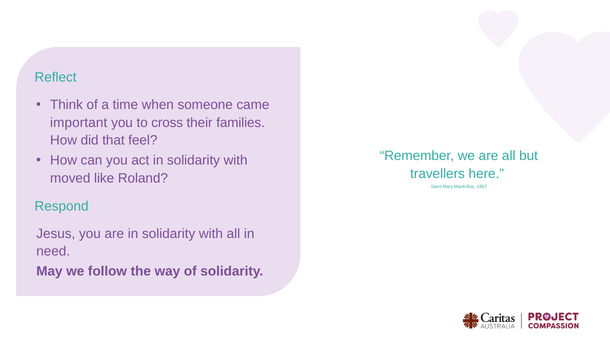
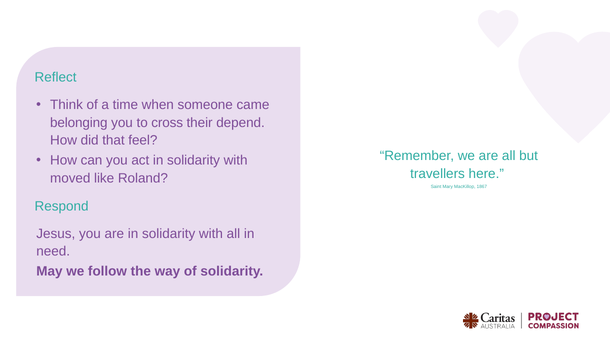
important: important -> belonging (79, 123)
families: families -> depend (241, 123)
